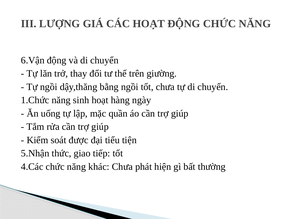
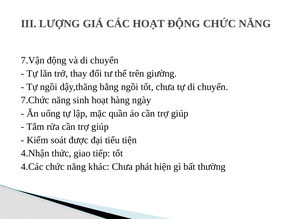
6.Vận: 6.Vận -> 7.Vận (33, 60)
1.Chức: 1.Chức -> 7.Chức (35, 100)
5.Nhận: 5.Nhận -> 4.Nhận (35, 153)
